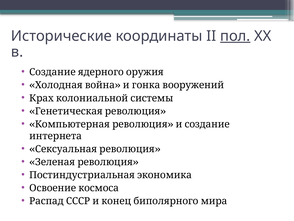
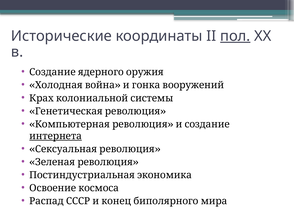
интернета underline: none -> present (56, 136)
